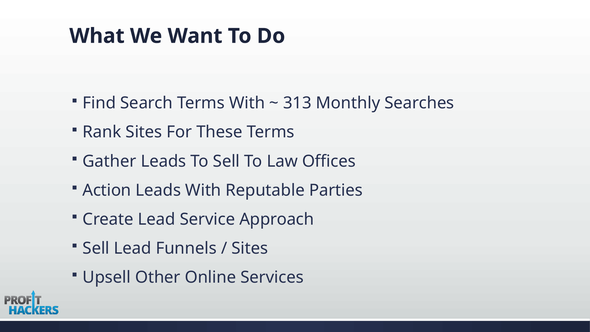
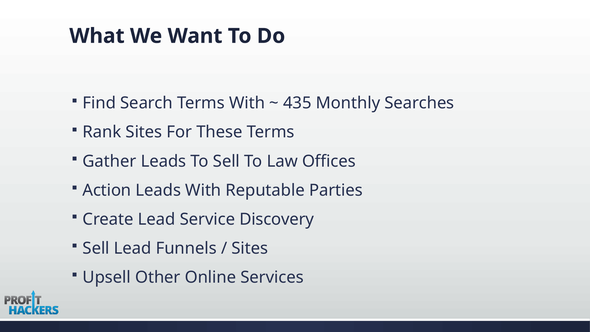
313: 313 -> 435 (297, 103)
Approach: Approach -> Discovery (277, 219)
